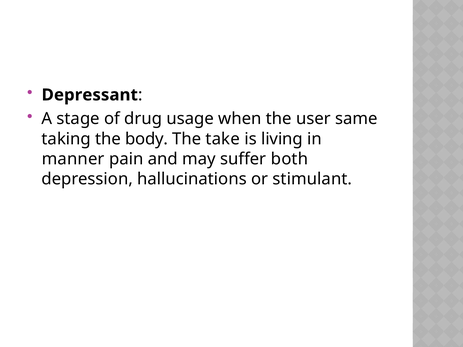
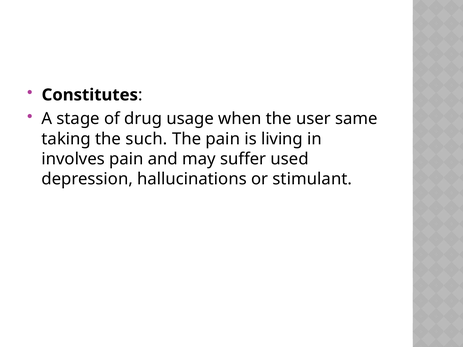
Depressant: Depressant -> Constitutes (90, 95)
body: body -> such (146, 139)
The take: take -> pain (223, 139)
manner: manner -> involves (73, 159)
both: both -> used (290, 159)
